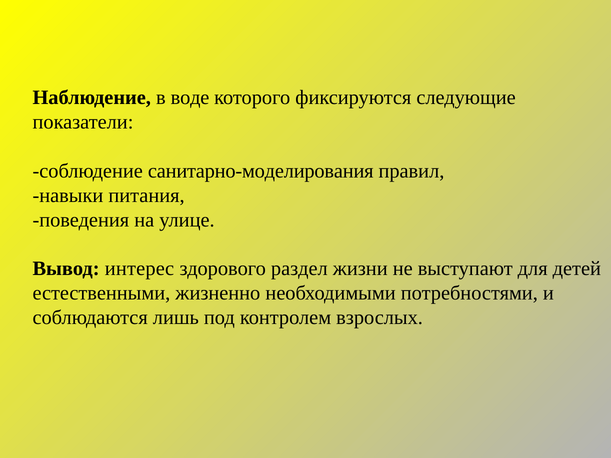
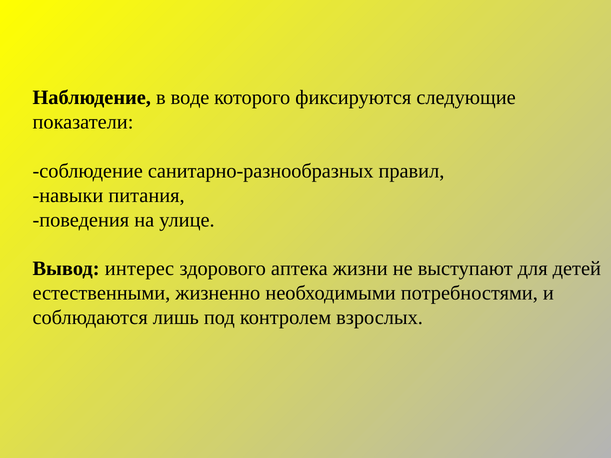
санитарно-моделирования: санитарно-моделирования -> санитарно-разнообразных (261, 171)
раздел: раздел -> аптека (299, 269)
